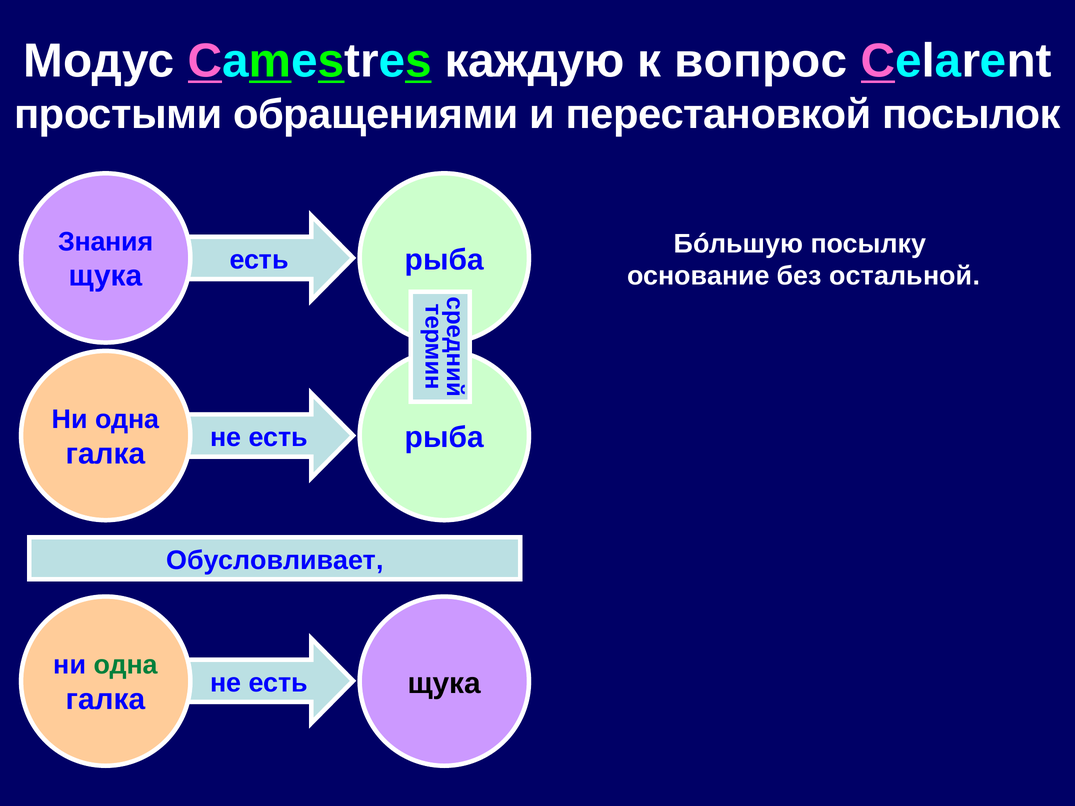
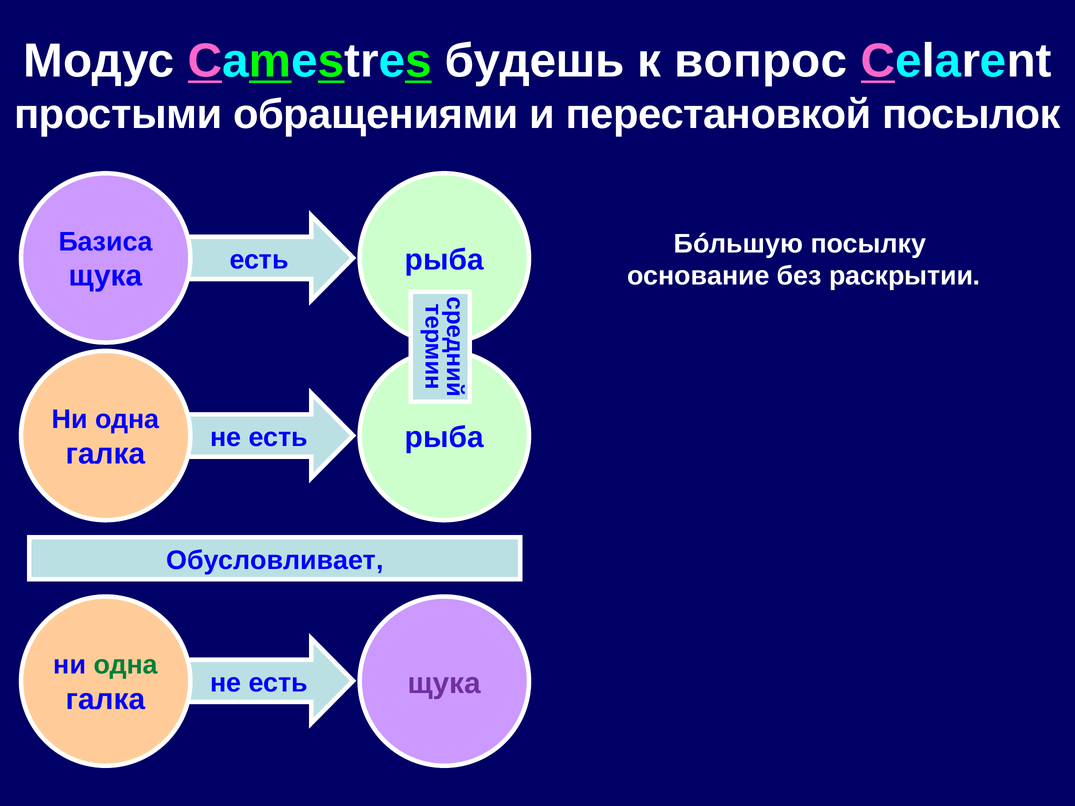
каждую: каждую -> будешь (535, 61)
Знания: Знания -> Базиса (106, 242)
остальной: остальной -> раскрытии (905, 276)
щука colour: black -> purple (444, 683)
